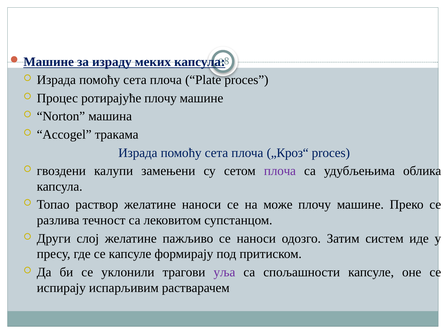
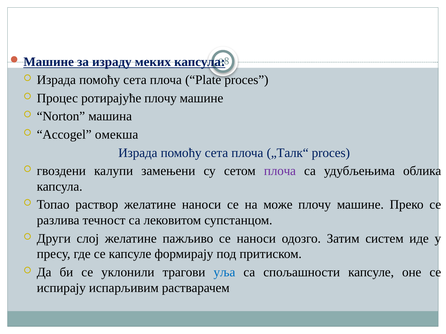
тракама: тракама -> омекша (117, 135)
„Кроз“: „Кроз“ -> „Талк“ (288, 153)
уља colour: purple -> blue (224, 273)
